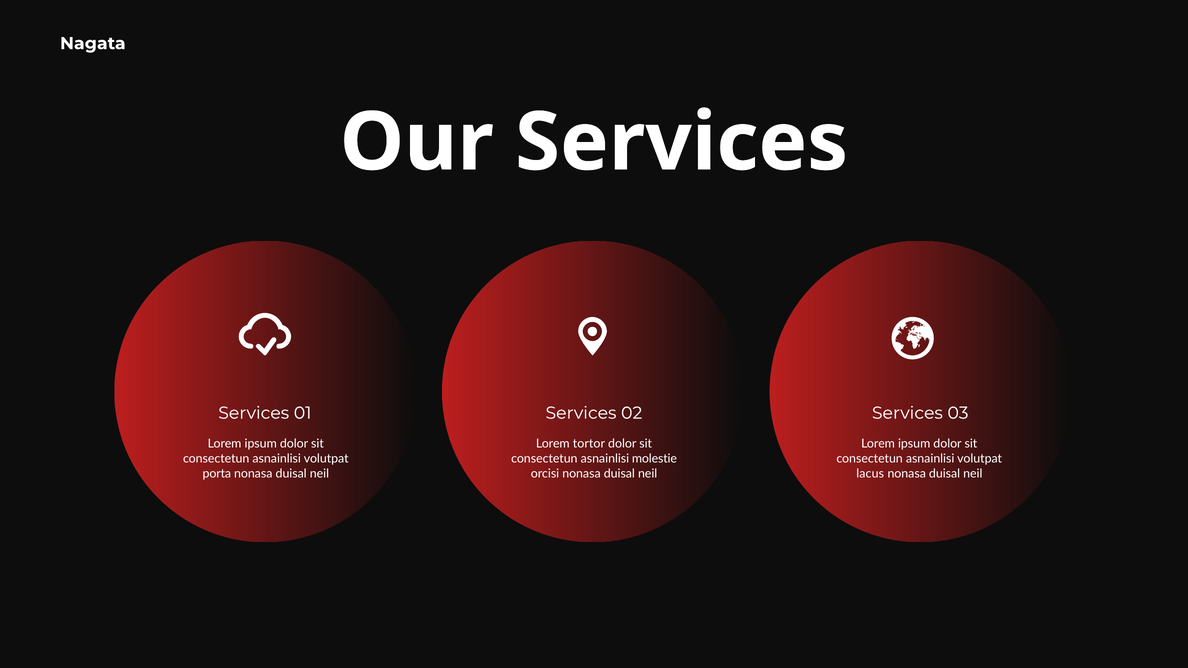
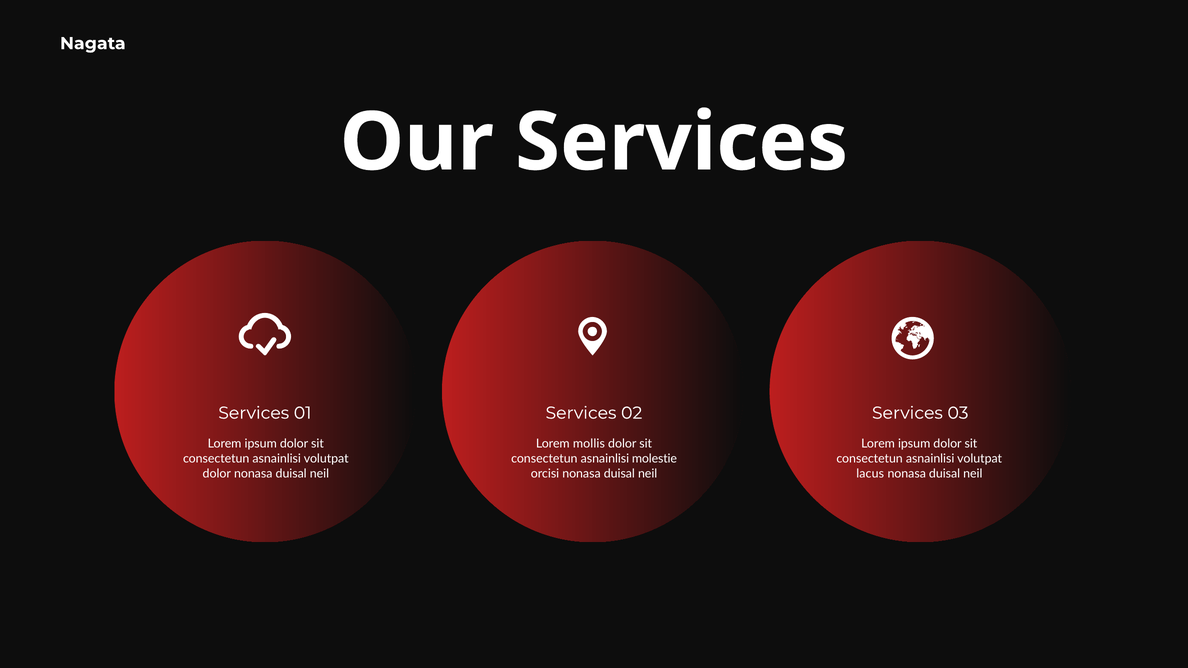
tortor: tortor -> mollis (589, 444)
porta: porta -> dolor (217, 474)
